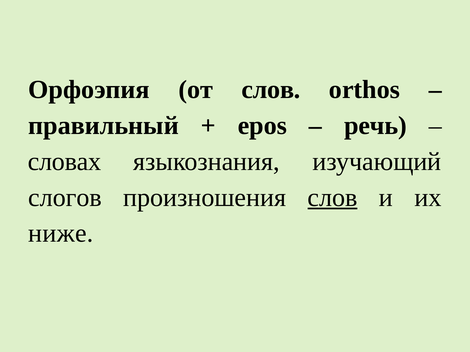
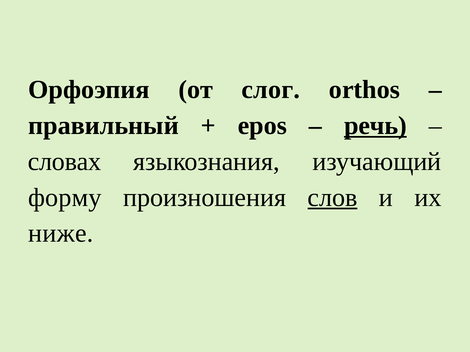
от слов: слов -> слог (271, 90)
речь underline: none -> present (375, 126)
слогов: слогов -> форму (65, 198)
